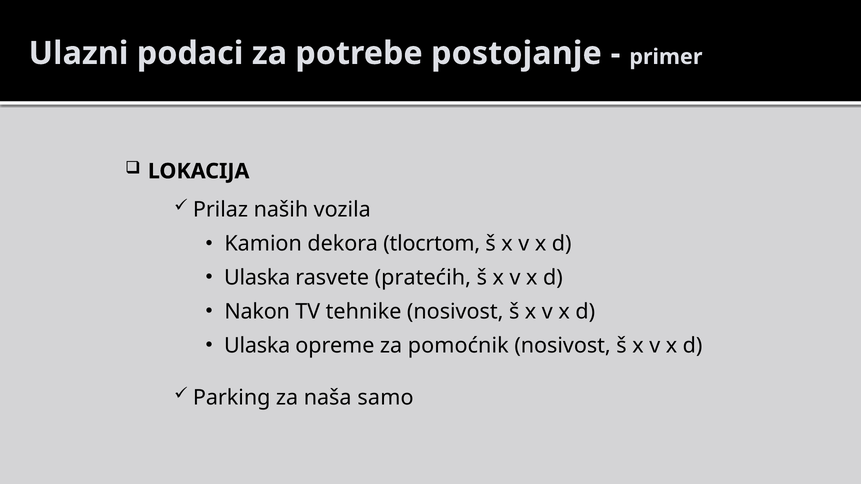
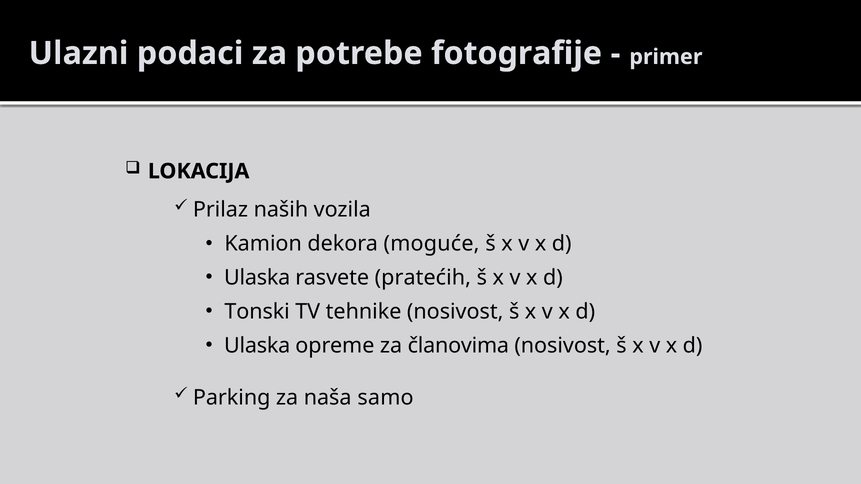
postojanje: postojanje -> fotografije (517, 53)
tlocrtom: tlocrtom -> moguće (432, 244)
Nakon: Nakon -> Tonski (257, 312)
pomoćnik: pomoćnik -> članovima (458, 346)
